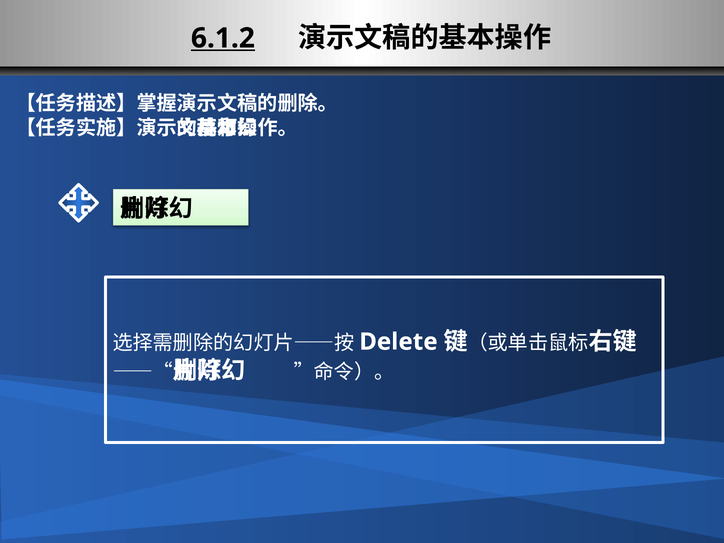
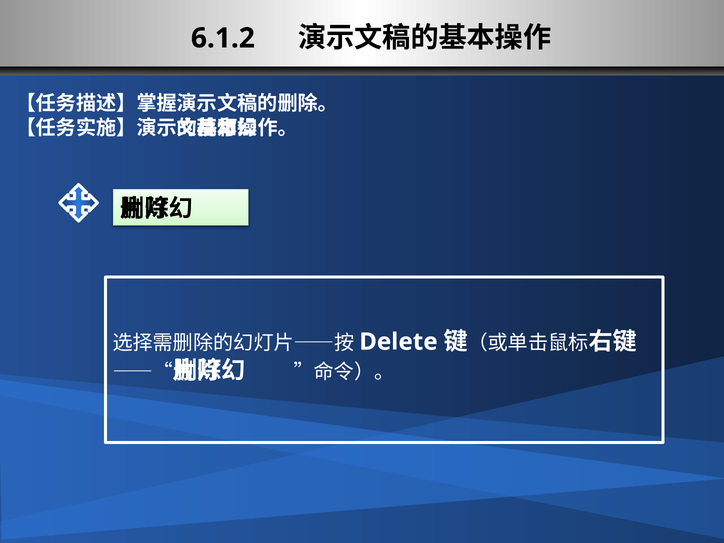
6.1.2 underline: present -> none (223, 38)
